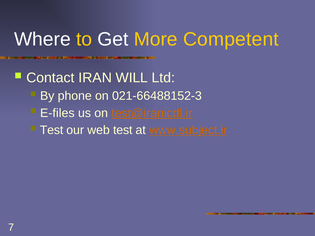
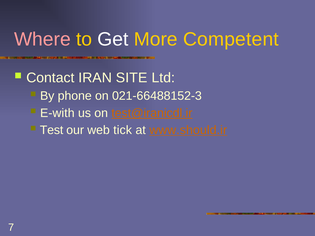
Where colour: white -> pink (42, 39)
WILL: WILL -> SITE (132, 78)
E-files: E-files -> E-with (57, 113)
web test: test -> tick (123, 130)
www.subject.ir: www.subject.ir -> www.should.ir (188, 130)
